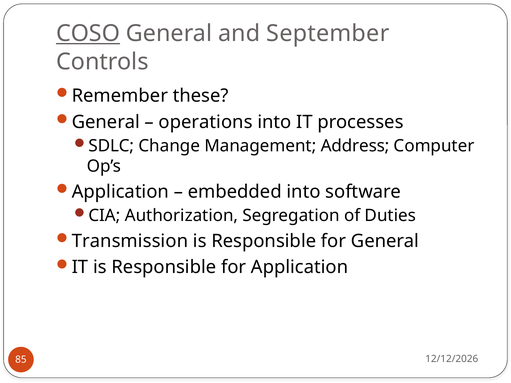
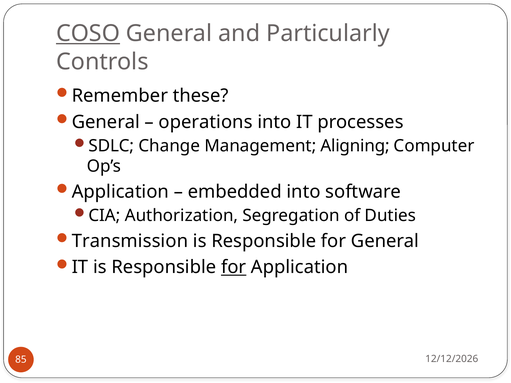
September: September -> Particularly (328, 34)
Address: Address -> Aligning (355, 146)
for underline: none -> present (234, 267)
